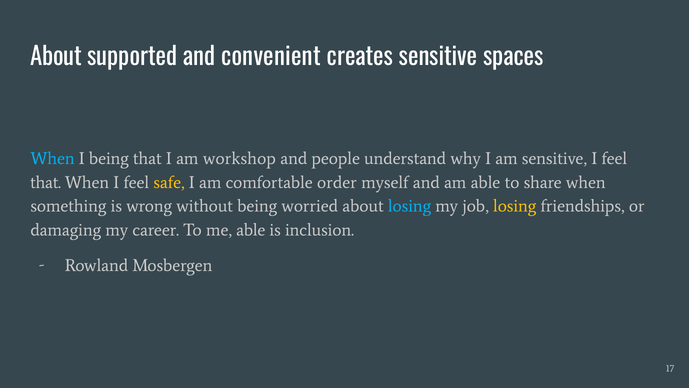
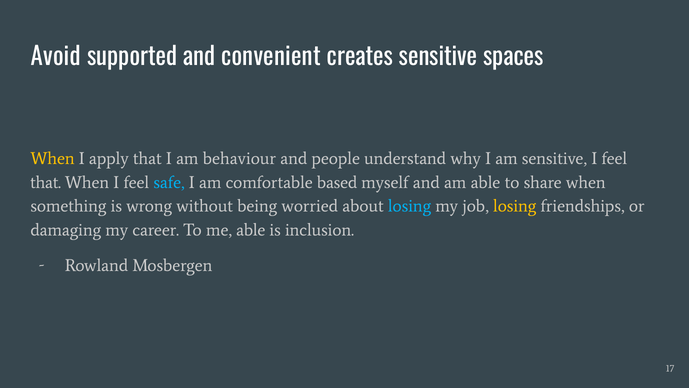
About: About -> Avoid (56, 57)
When colour: light blue -> yellow (52, 159)
I being: being -> apply (109, 159)
workshop: workshop -> behaviour (239, 159)
safe colour: yellow -> light blue (169, 182)
order: order -> based (337, 182)
